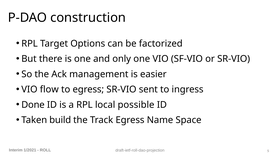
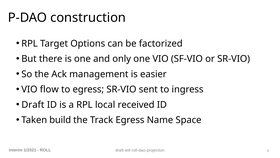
Done: Done -> Draft (33, 104)
possible: possible -> received (136, 104)
